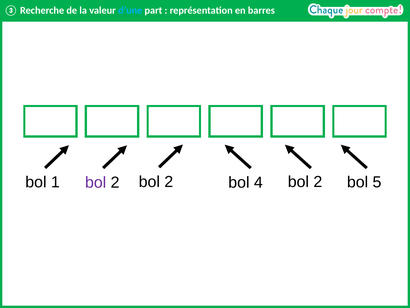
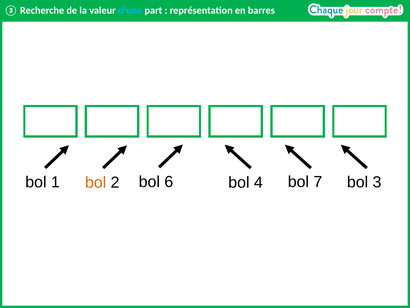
bol colour: purple -> orange (96, 182)
2 bol 2: 2 -> 6 (169, 182)
4 bol 2: 2 -> 7 (318, 182)
5: 5 -> 3 (377, 182)
